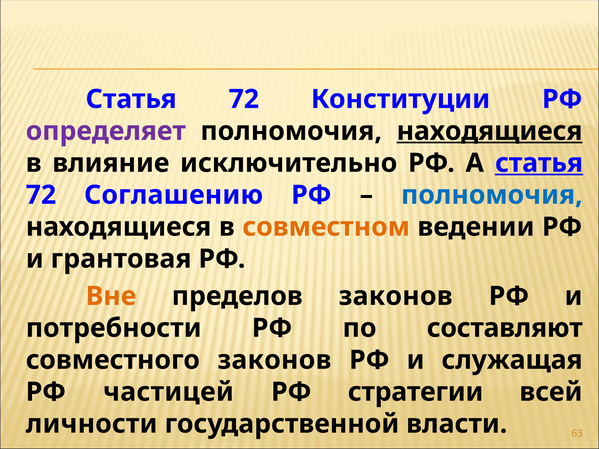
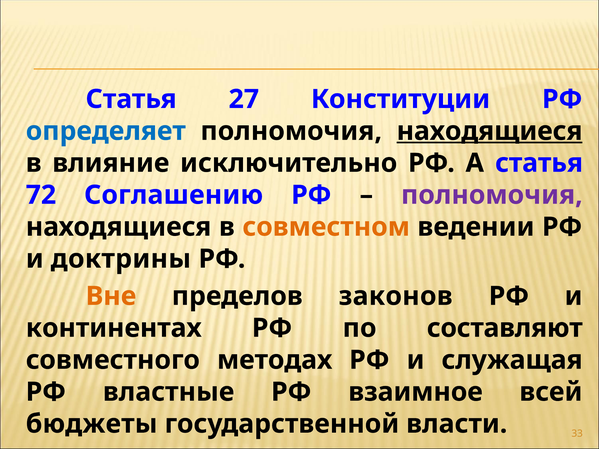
72: 72 -> 27 (244, 99)
определяет colour: purple -> blue (106, 131)
статья underline: present -> none (539, 163)
полномочия colour: blue -> purple (492, 195)
грантовая: грантовая -> доктрины (121, 259)
потребности: потребности -> континентах (114, 328)
совместного законов: законов -> методах (275, 360)
частицей: частицей -> властные (169, 392)
стратегии: стратегии -> взаимное (416, 392)
личности: личности -> бюджеты (92, 424)
63: 63 -> 33 (577, 434)
